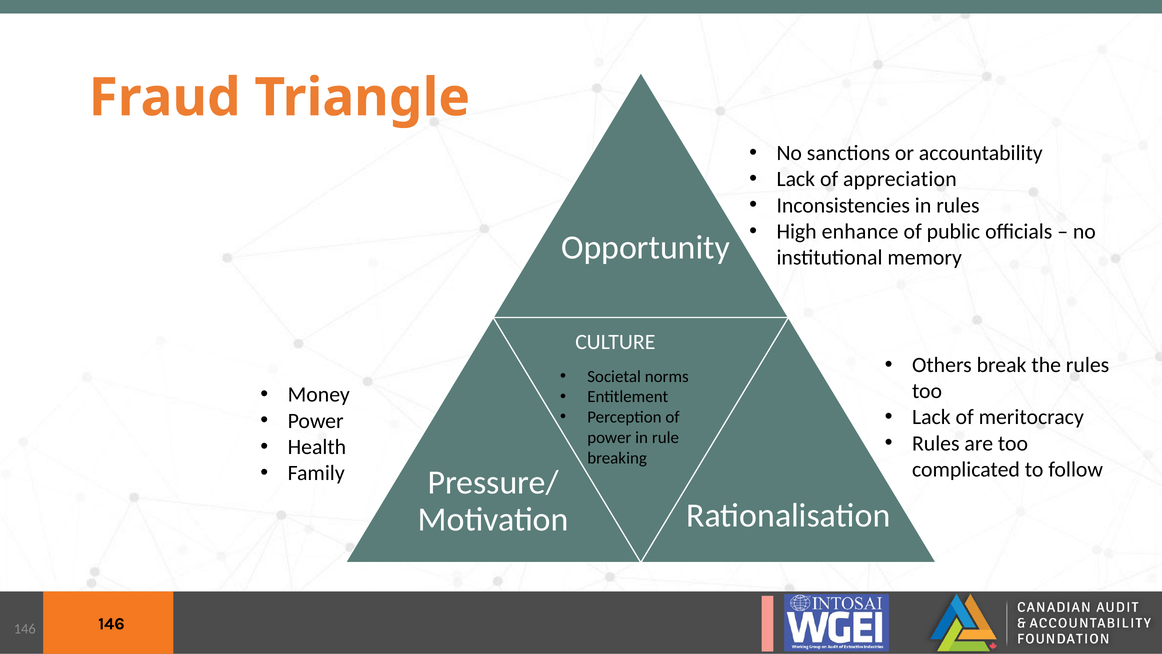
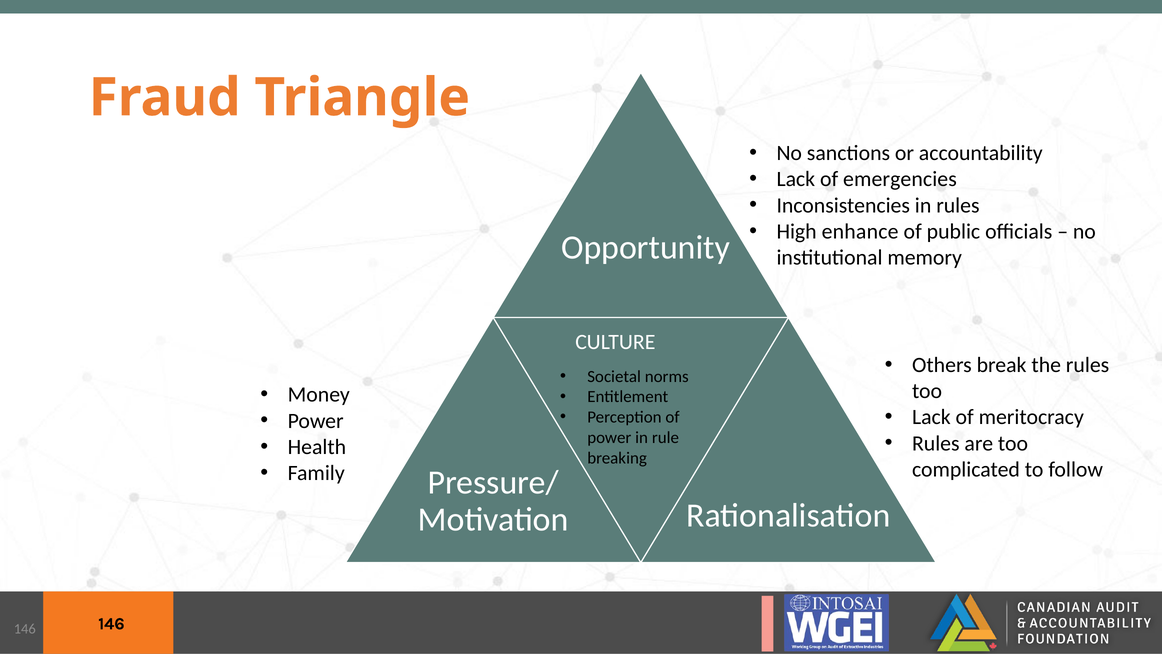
appreciation: appreciation -> emergencies (900, 179)
